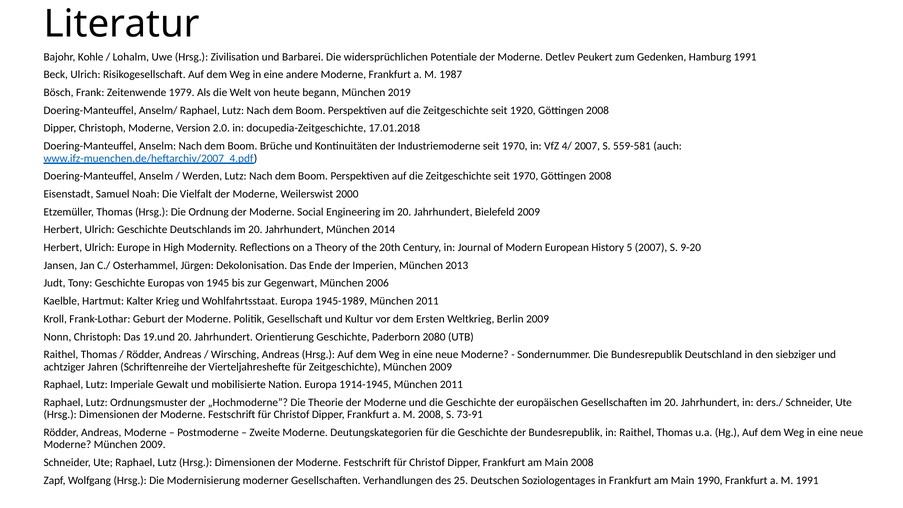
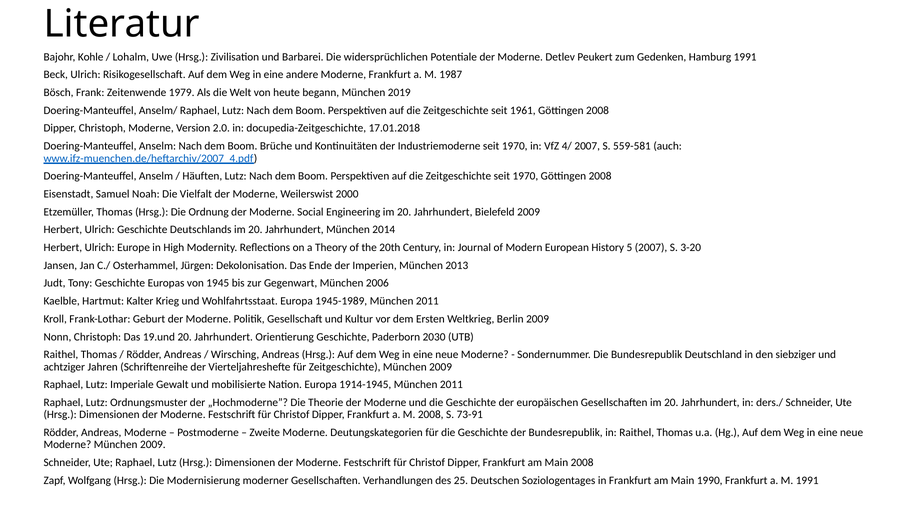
1920: 1920 -> 1961 (523, 110)
Werden: Werden -> Häuften (202, 176)
9-20: 9-20 -> 3-20 (691, 248)
2080: 2080 -> 2030 (434, 337)
